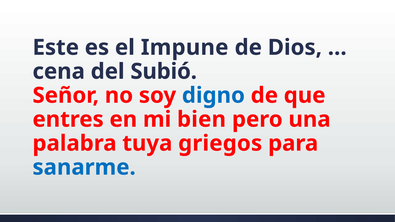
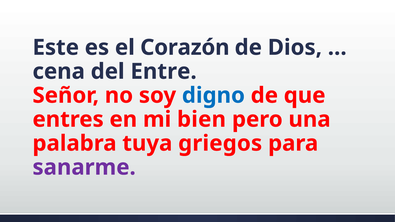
Impune: Impune -> Corazón (185, 47)
Subió: Subió -> Entre (164, 71)
sanarme colour: blue -> purple (84, 167)
